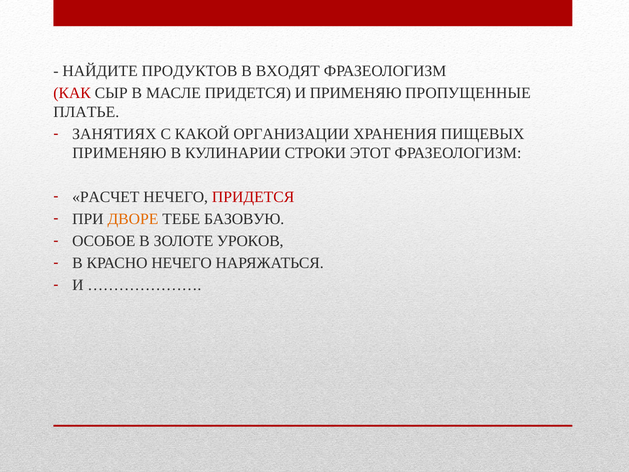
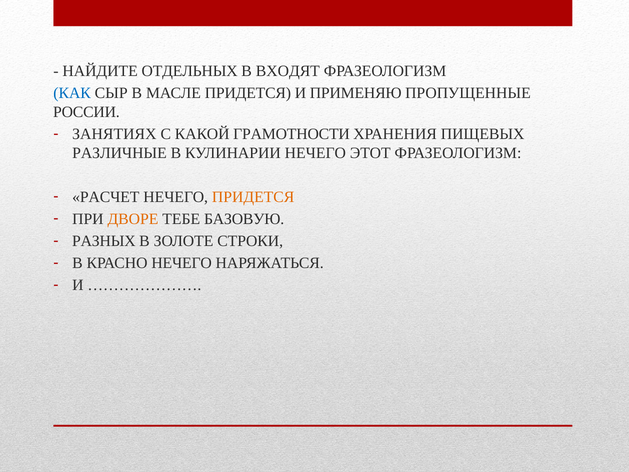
ПРОДУКТОВ: ПРОДУКТОВ -> ОТДЕЛЬНЫХ (190, 71)
КАК colour: red -> blue (72, 93)
ПЛАТЬЕ: ПЛАТЬЕ -> РОССИИ (86, 112)
ОРГАНИЗАЦИИ: ОРГАНИЗАЦИИ -> ГРАМОТНОСТИ (291, 134)
ПРИМЕНЯЮ: ПРИМЕНЯЮ -> РАЗЛИЧНЫЕ (119, 153)
КУЛИНАРИИ СТРОКИ: СТРОКИ -> НЕЧЕГО (315, 153)
ПРИДЕТСЯ colour: red -> orange (253, 197)
ОСОБОЕ: ОСОБОЕ -> РАЗНЫХ (104, 241)
УРОКОВ: УРОКОВ -> СТРОКИ (250, 241)
